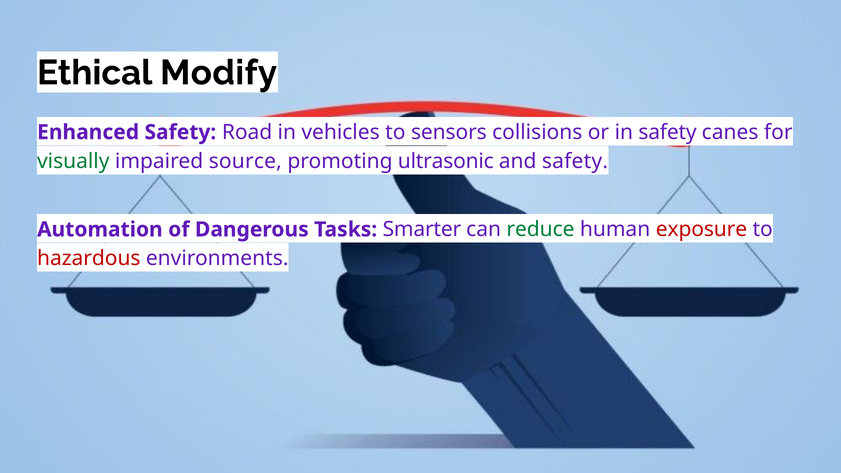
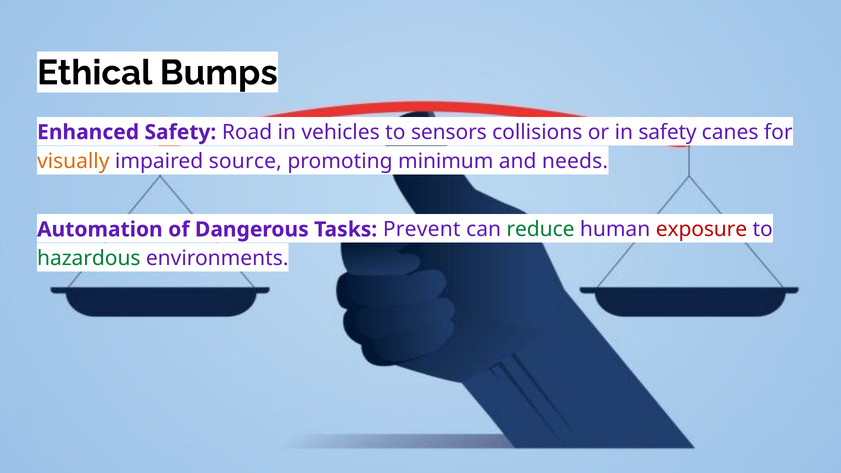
Modify: Modify -> Bumps (219, 73)
visually colour: green -> orange (73, 161)
ultrasonic: ultrasonic -> minimum (446, 161)
and safety: safety -> needs (575, 161)
Smarter: Smarter -> Prevent (422, 230)
hazardous colour: red -> green (89, 259)
